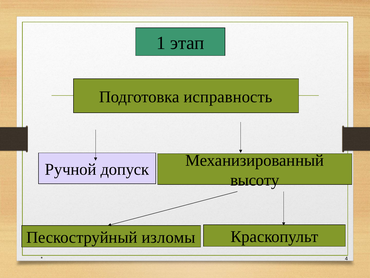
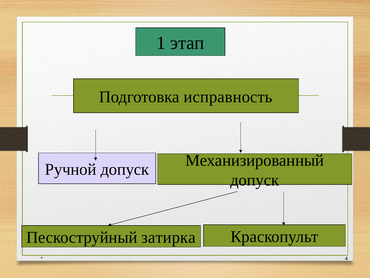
высоту: высоту -> допуск (255, 180)
изломы: изломы -> затирка (169, 237)
